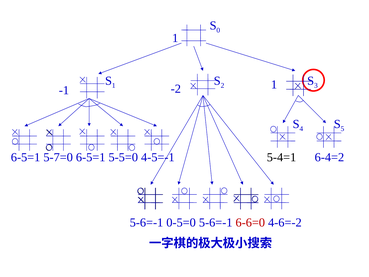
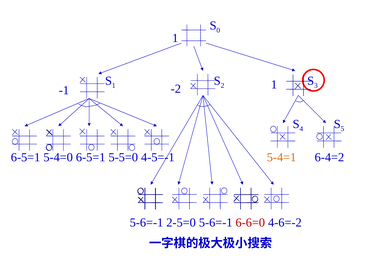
5-7=0: 5-7=0 -> 5-4=0 (58, 157)
5-4=1 colour: black -> orange (282, 157)
0-5=0: 0-5=0 -> 2-5=0 (181, 222)
